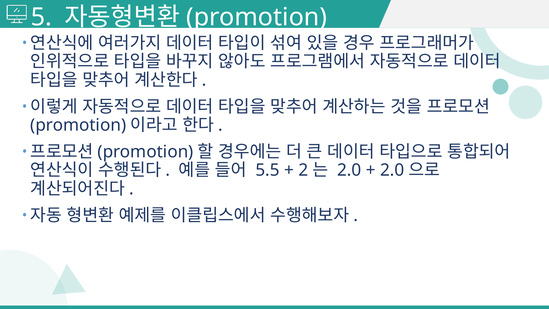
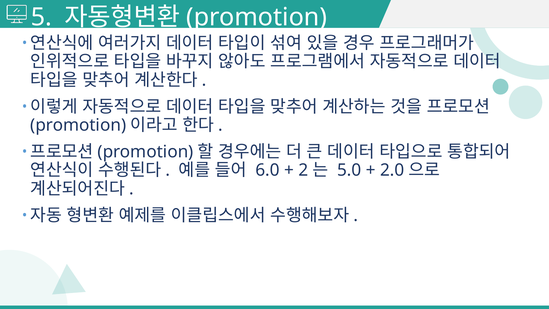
5.5: 5.5 -> 6.0 (268, 170)
2.0: 2.0 -> 5.0 (349, 170)
